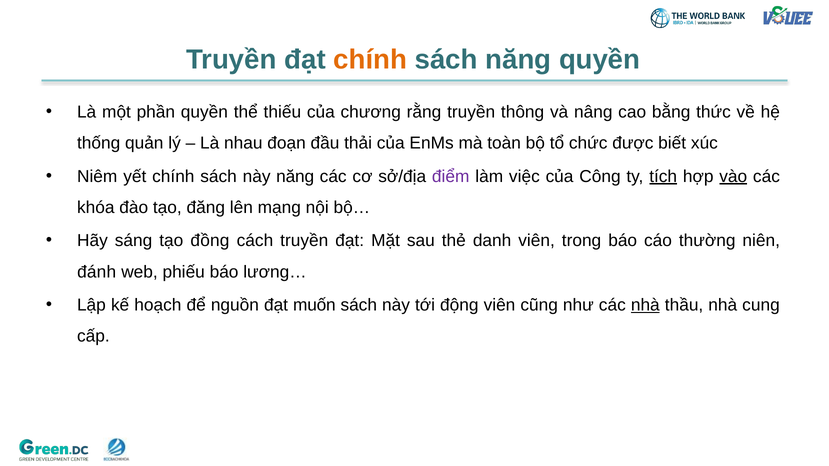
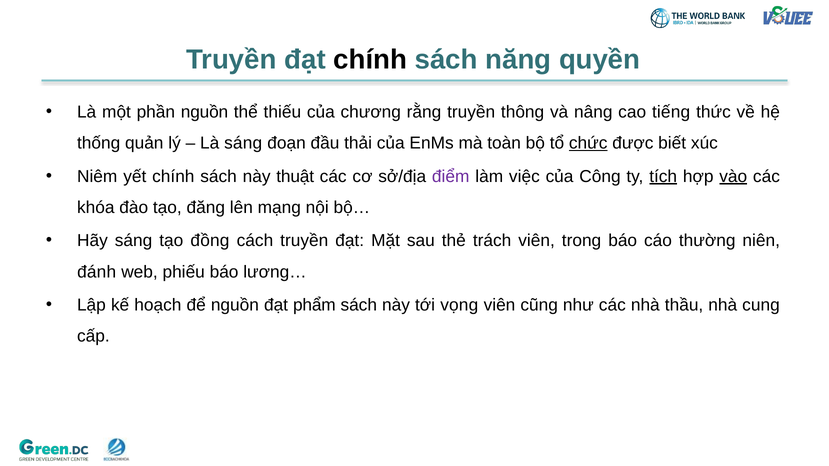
chính colour: orange -> black (370, 60)
phần quyền: quyền -> nguồn (205, 112)
bằng: bằng -> tiếng (671, 112)
Là nhau: nhau -> sáng (243, 143)
chức underline: none -> present (588, 143)
này năng: năng -> thuật (295, 176)
danh: danh -> trách (492, 241)
muốn: muốn -> phẩm (314, 305)
động: động -> vọng (459, 305)
nhà underline: present -> none (645, 305)
